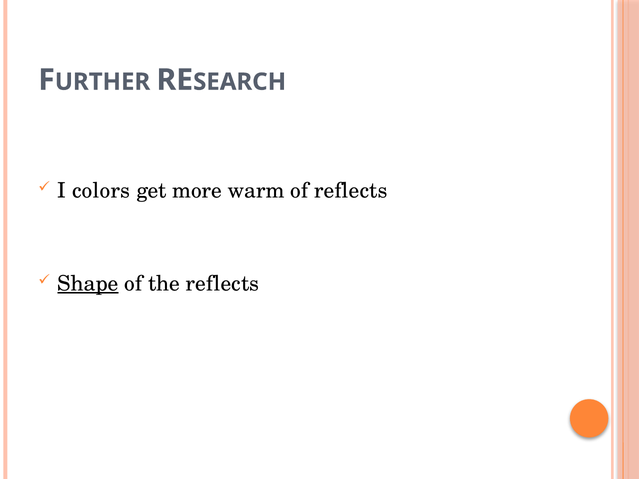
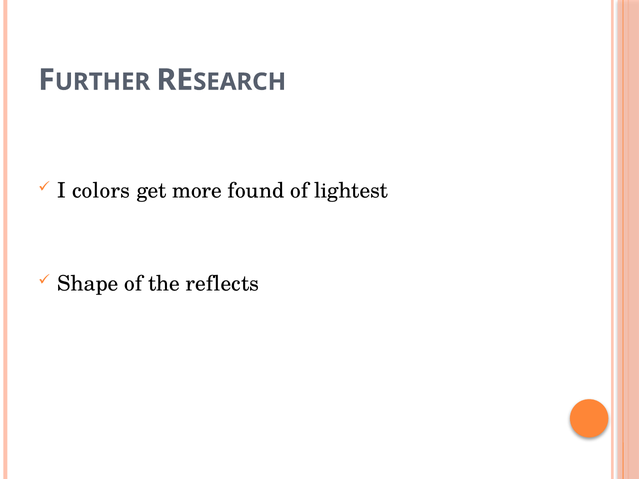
warm: warm -> found (256, 191)
of reflects: reflects -> lightest (351, 191)
Shape underline: present -> none (88, 284)
